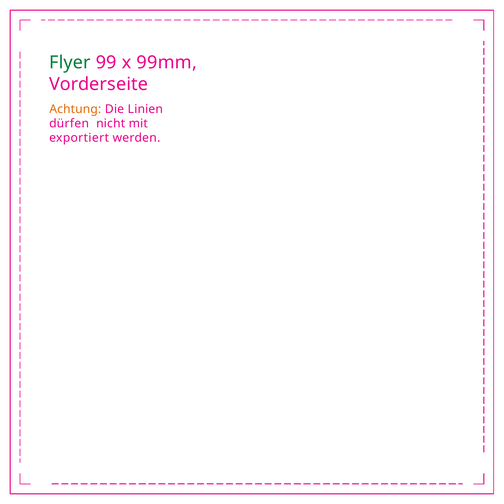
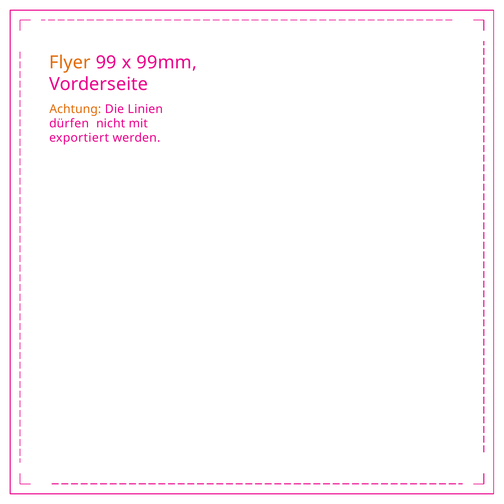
Flyer colour: green -> orange (70, 62)
